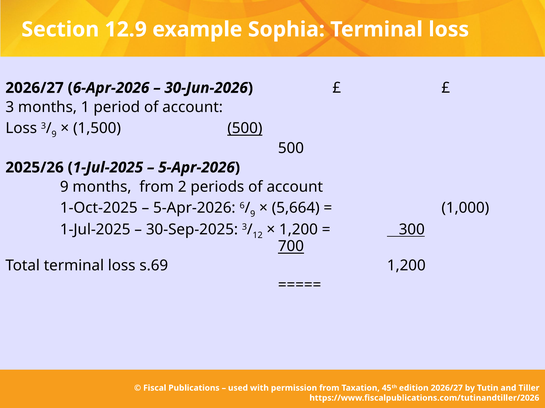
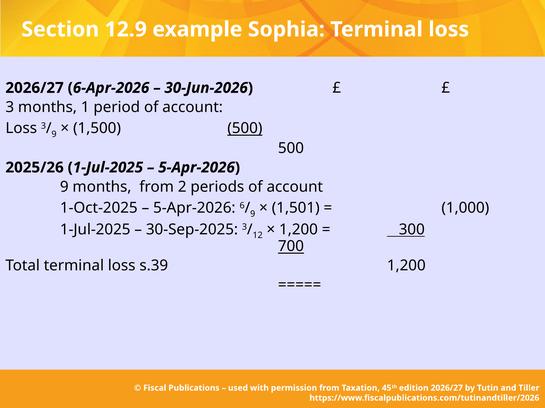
5,664: 5,664 -> 1,501 (296, 208)
s.69: s.69 -> s.39 (154, 266)
